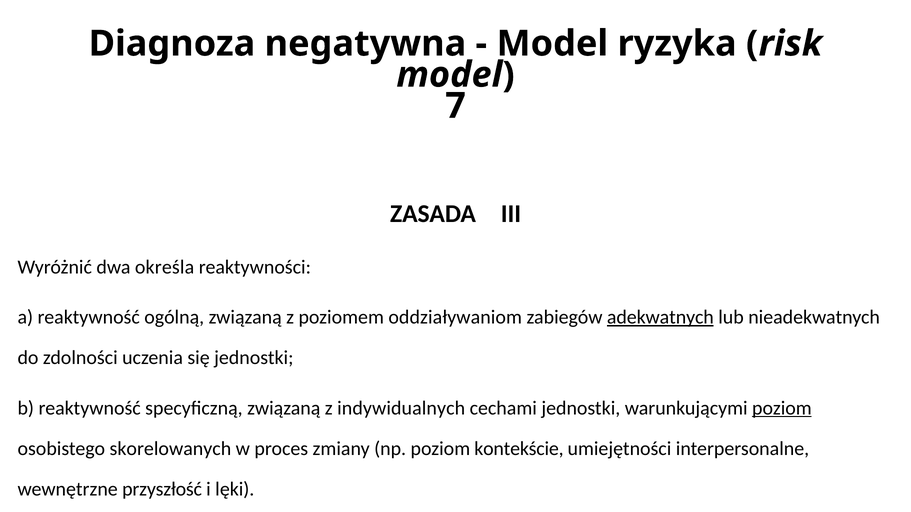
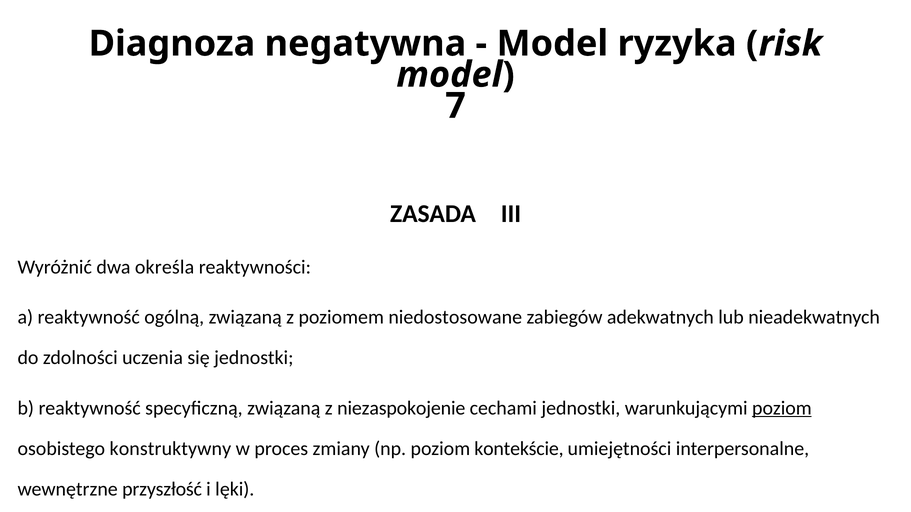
oddziaływaniom: oddziaływaniom -> niedostosowane (455, 318)
adekwatnych underline: present -> none (660, 318)
indywidualnych: indywidualnych -> niezaspokojenie (401, 408)
skorelowanych: skorelowanych -> konstruktywny (170, 449)
